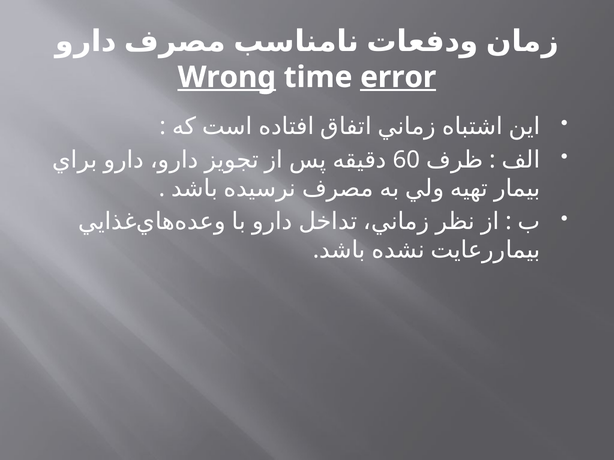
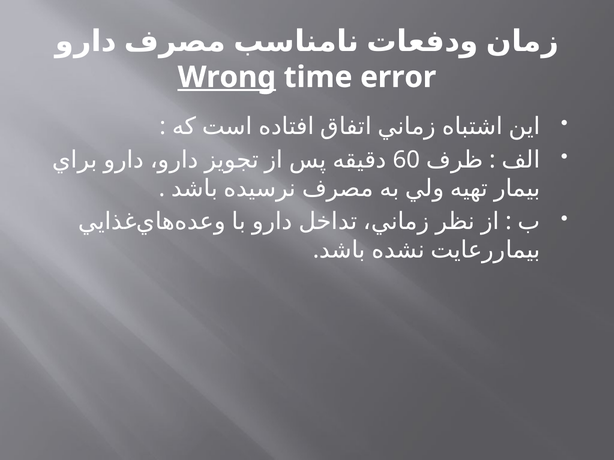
error underline: present -> none (398, 77)
